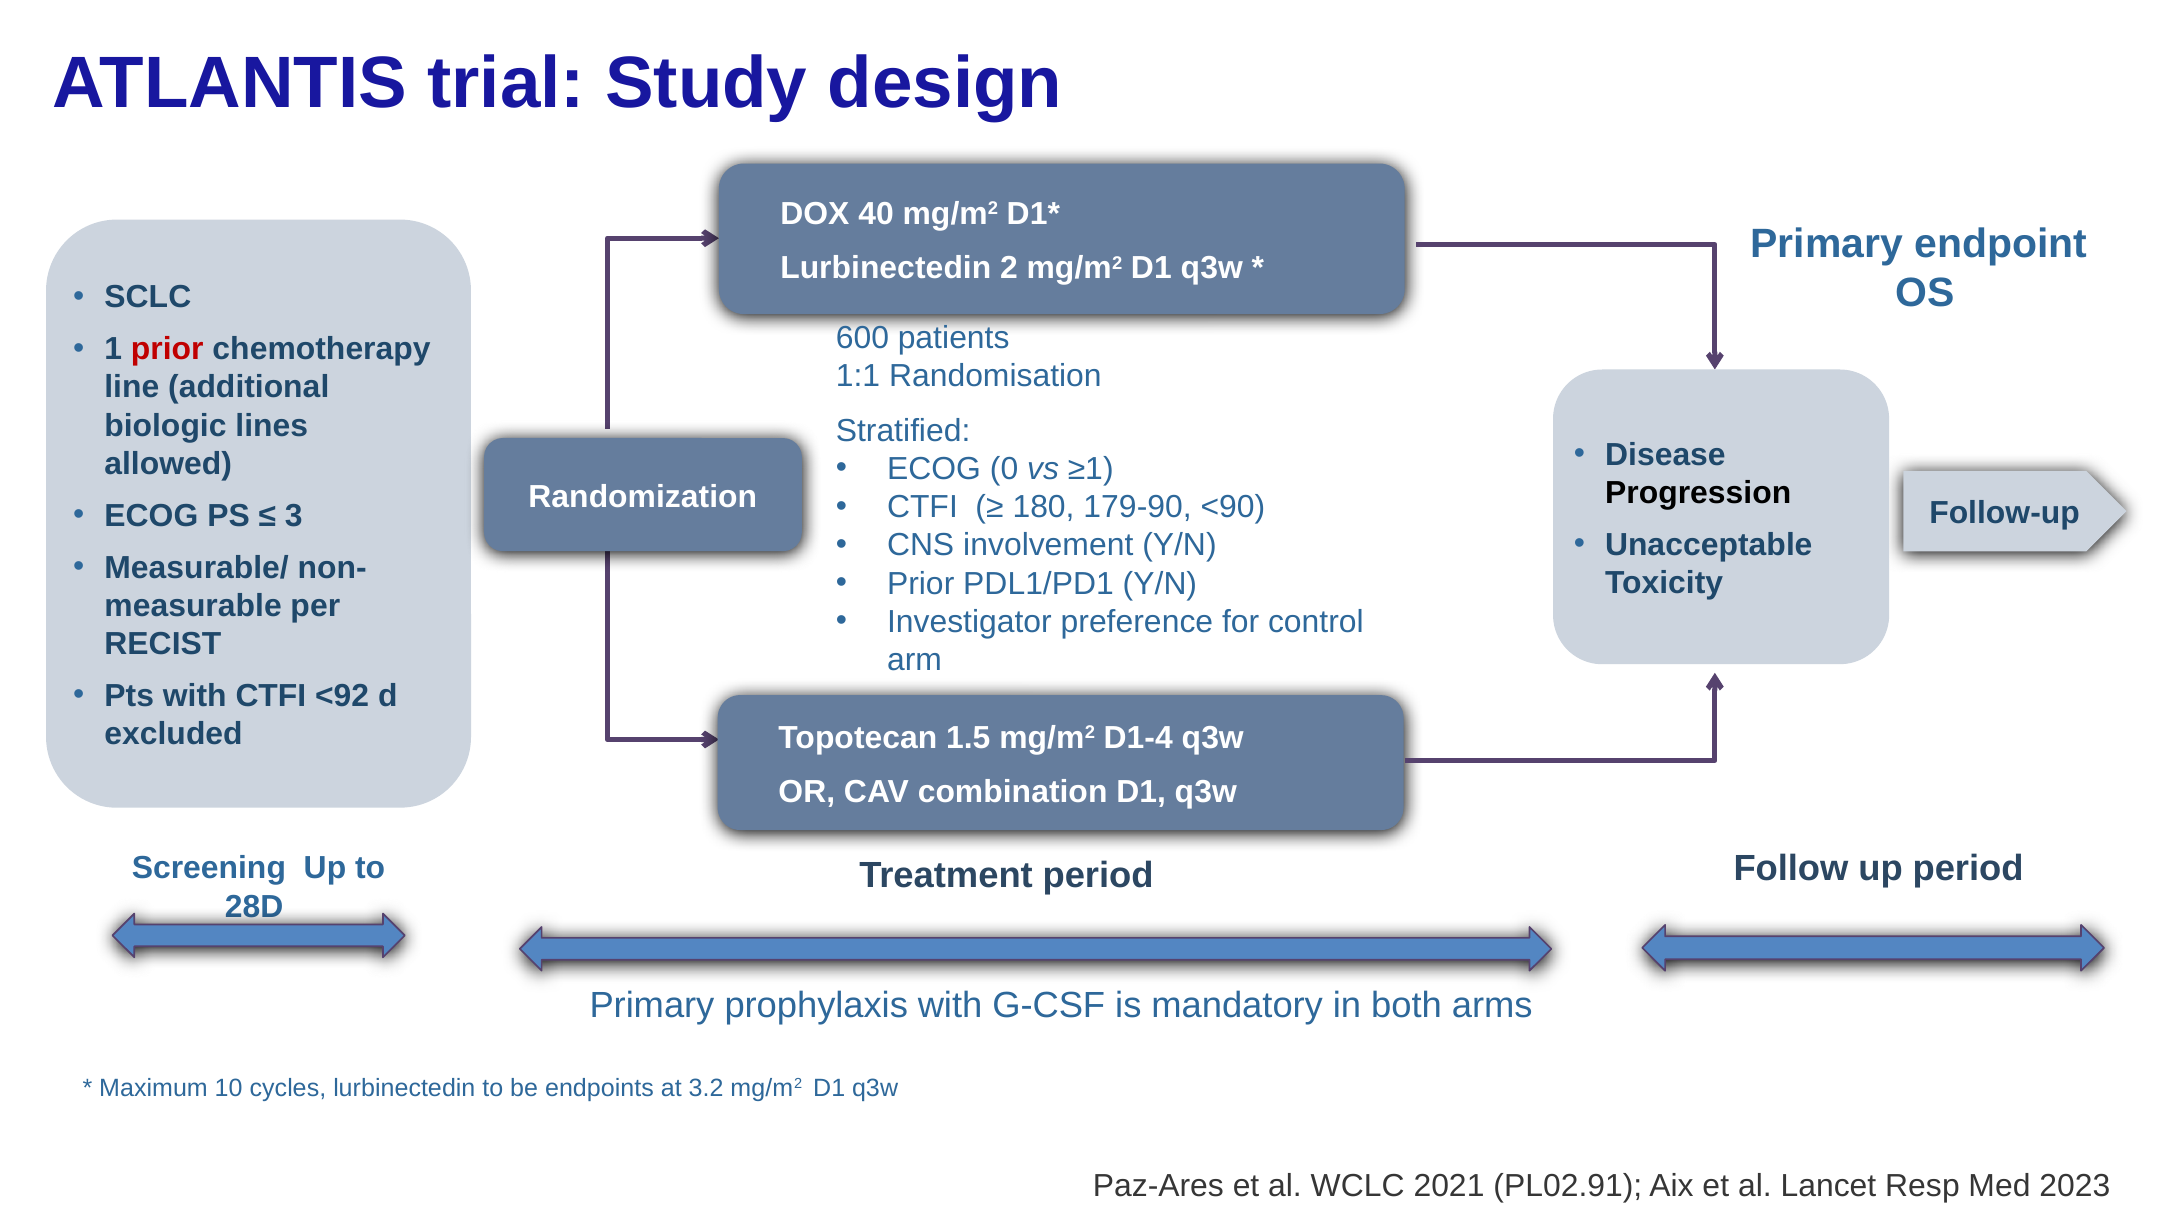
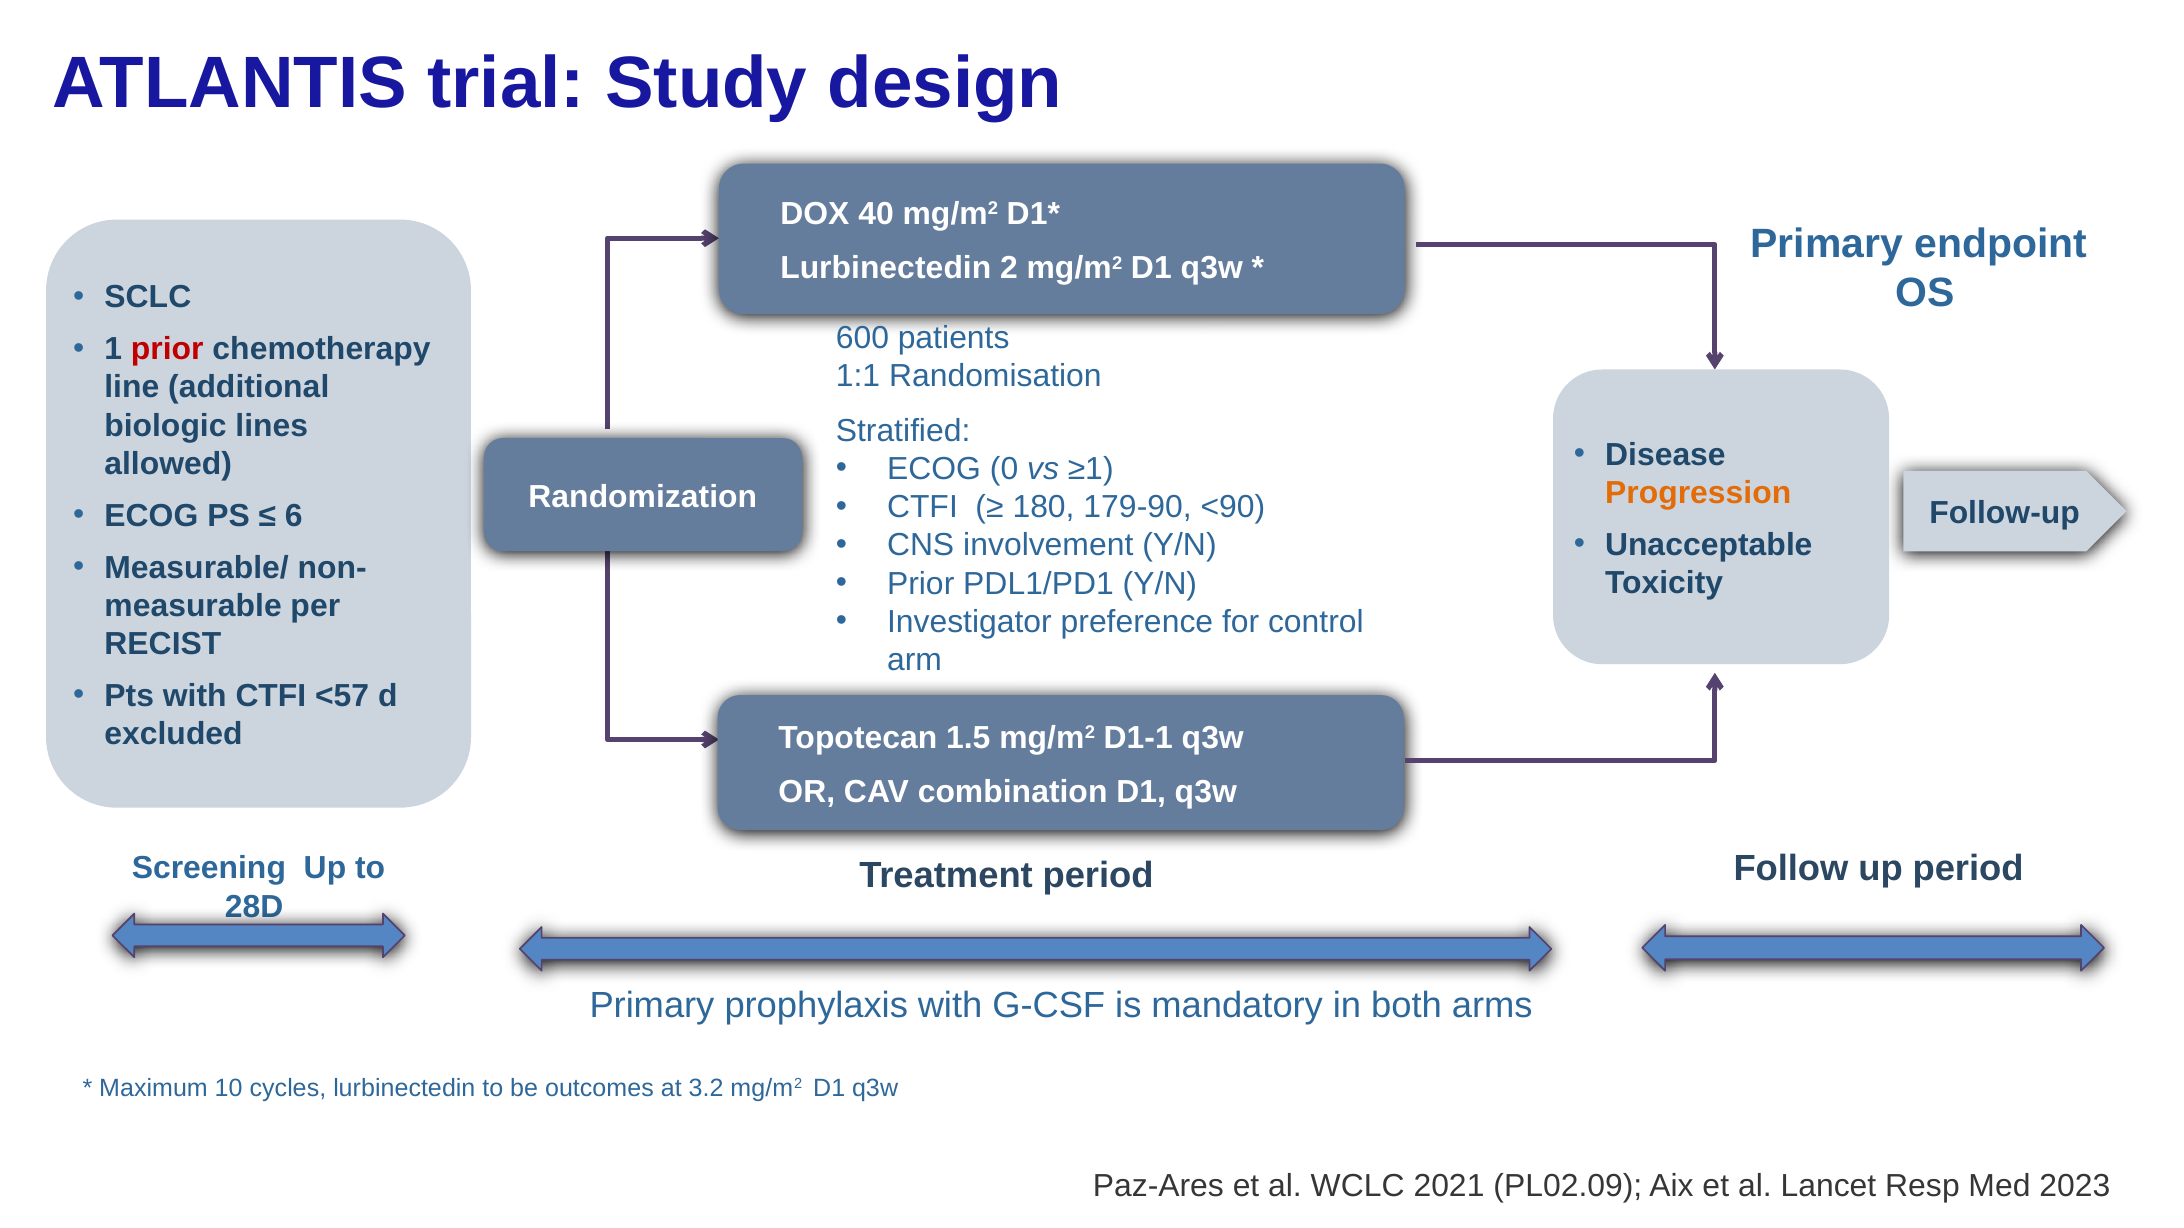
Progression colour: black -> orange (1698, 493)
3: 3 -> 6 (294, 516)
<92: <92 -> <57 (342, 696)
D1-4: D1-4 -> D1-1 (1138, 738)
endpoints: endpoints -> outcomes (599, 1088)
PL02.91: PL02.91 -> PL02.09 (1568, 1187)
